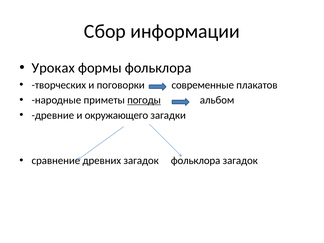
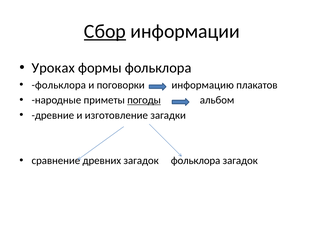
Сбор underline: none -> present (105, 31)
творческих: творческих -> фольклора (59, 85)
современные: современные -> информацию (203, 85)
окружающего: окружающего -> изготовление (116, 115)
